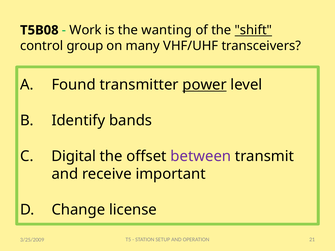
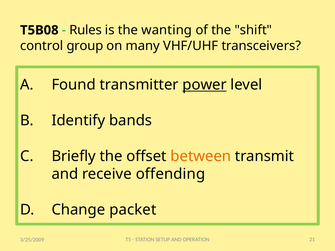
Work: Work -> Rules (86, 30)
shift underline: present -> none (253, 30)
Digital: Digital -> Briefly (74, 156)
between colour: purple -> orange (201, 156)
important: important -> offending (171, 174)
license: license -> packet (133, 210)
